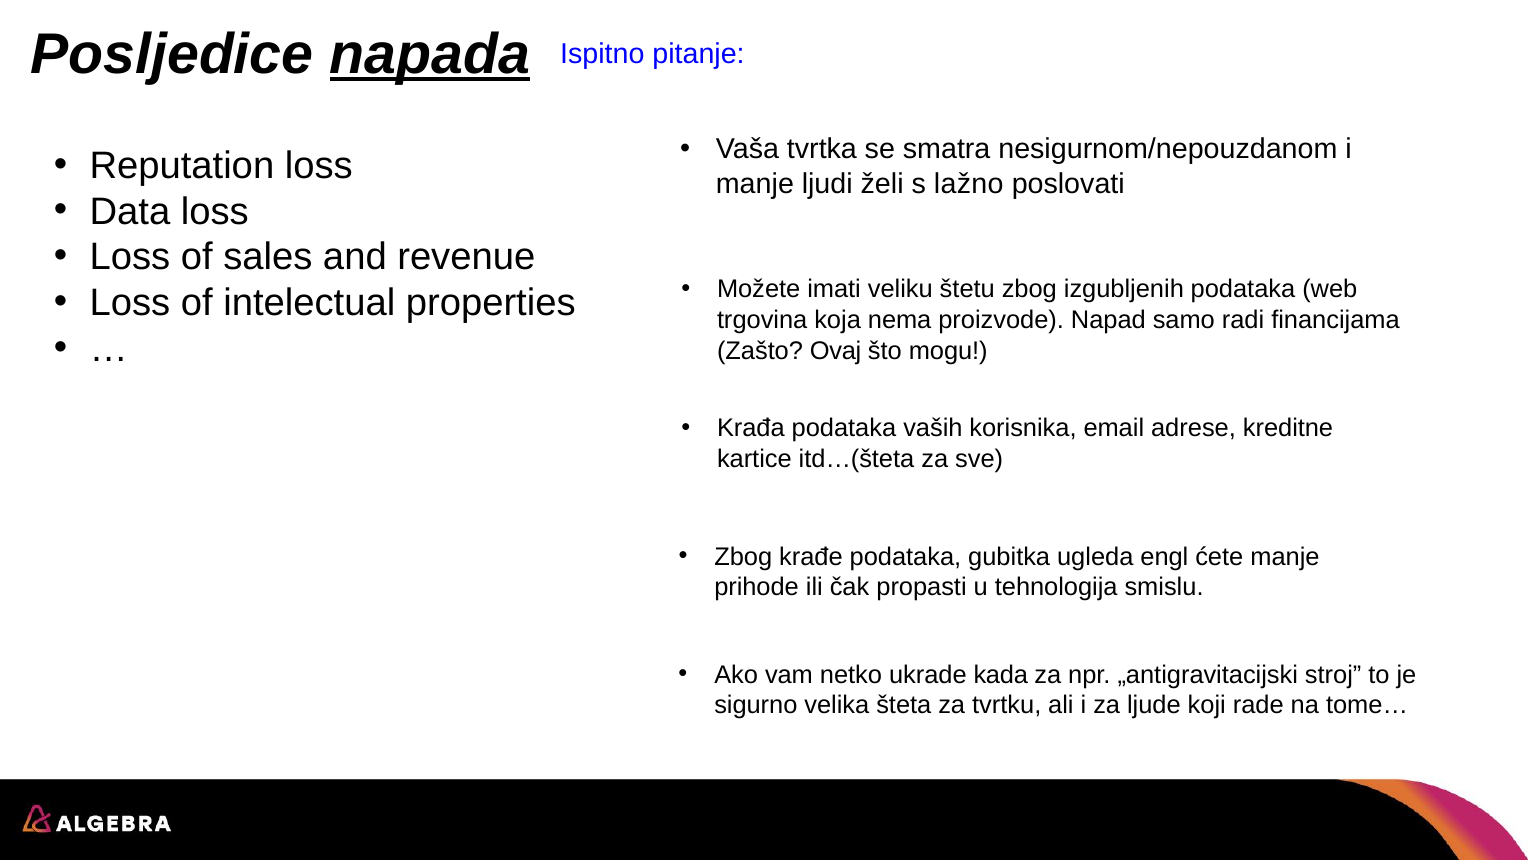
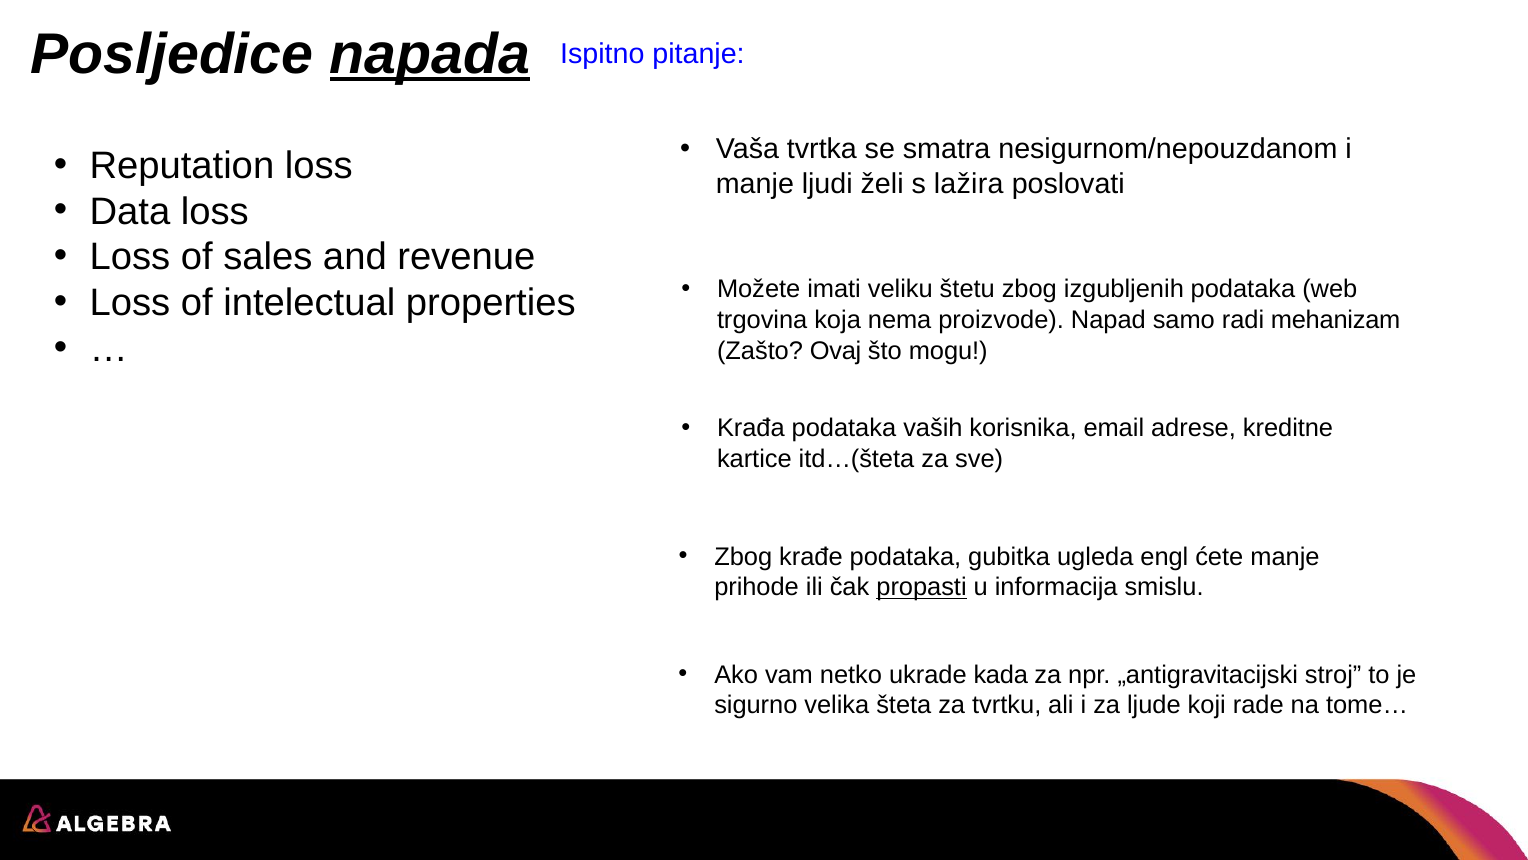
lažno: lažno -> lažira (969, 184)
financijama: financijama -> mehanizam (1336, 320)
propasti underline: none -> present (922, 587)
tehnologija: tehnologija -> informacija (1056, 587)
